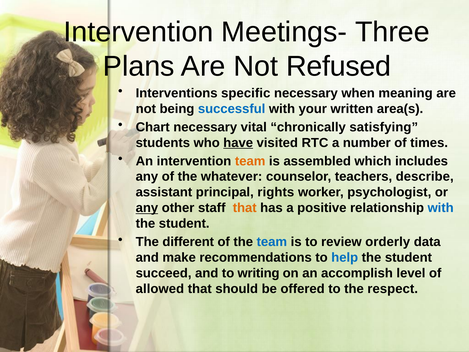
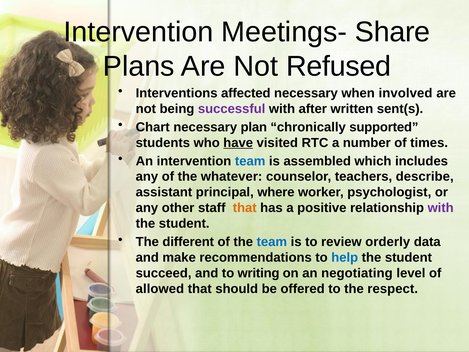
Three: Three -> Share (393, 32)
specific: specific -> affected (246, 93)
meaning: meaning -> involved (406, 93)
successful colour: blue -> purple (232, 109)
your: your -> after (313, 109)
area(s: area(s -> sent(s (400, 109)
vital: vital -> plan (254, 127)
satisfying: satisfying -> supported (384, 127)
team colour: orange -> blue (250, 161)
rights: rights -> where (276, 192)
any underline: present -> none (147, 208)
with colour: blue -> purple (441, 208)
accomplish: accomplish -> negotiating (357, 273)
